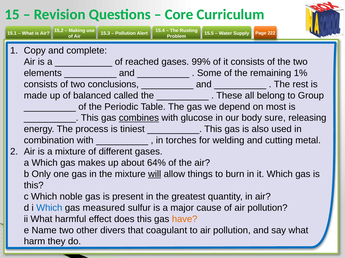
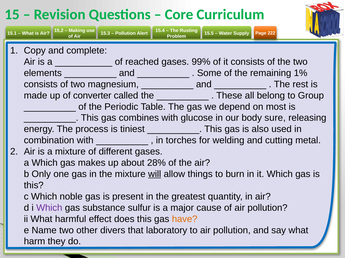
conclusions: conclusions -> magnesium (113, 84)
balanced: balanced -> converter (92, 96)
combines underline: present -> none (139, 118)
64%: 64% -> 28% (156, 163)
Which colour: blue -> purple (49, 208)
measured: measured -> substance (104, 208)
coagulant: coagulant -> laboratory (167, 231)
